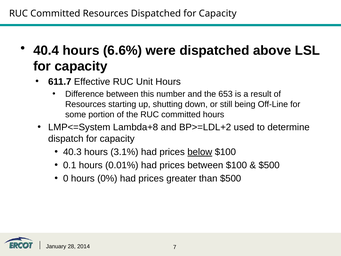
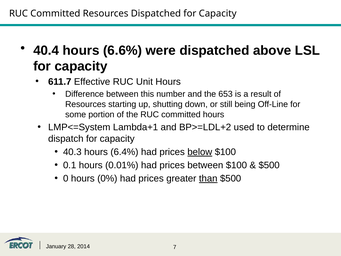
Lambda+8: Lambda+8 -> Lambda+1 (136, 127)
3.1%: 3.1% -> 6.4% (124, 152)
than underline: none -> present (208, 178)
